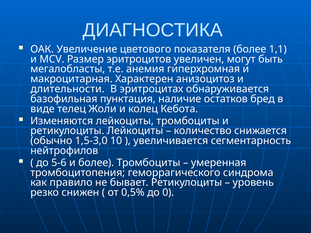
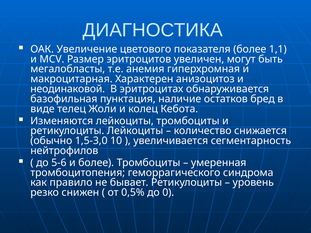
длительности: длительности -> неодинаковой (68, 89)
